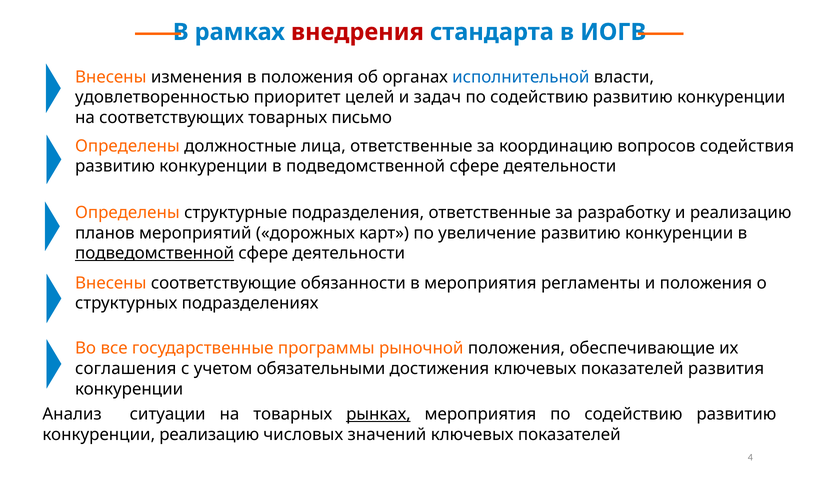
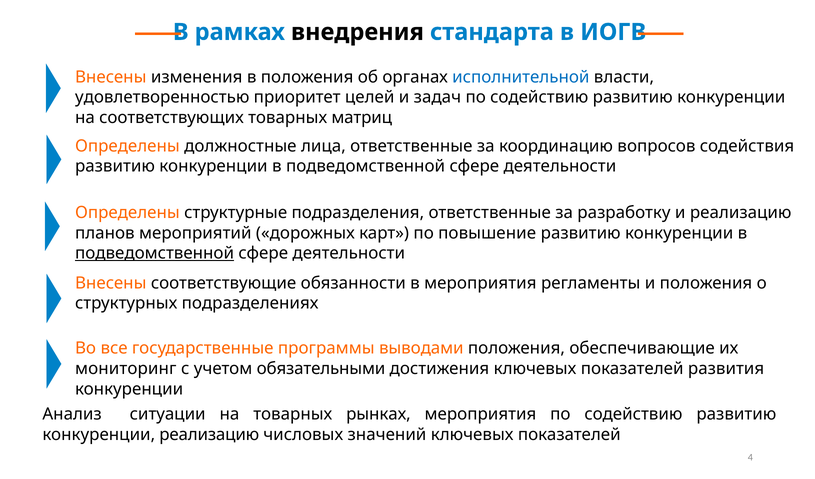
внедрения colour: red -> black (357, 32)
письмо: письмо -> матриц (362, 118)
увеличение: увеличение -> повышение (487, 233)
рыночной: рыночной -> выводами (421, 349)
соглашения: соглашения -> мониторинг (126, 369)
рынках underline: present -> none (378, 415)
